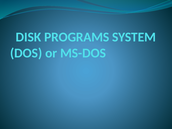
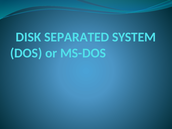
PROGRAMS: PROGRAMS -> SEPARATED (77, 37)
